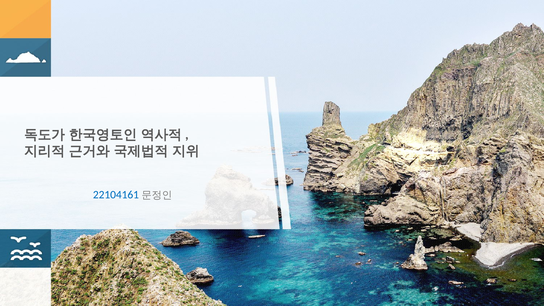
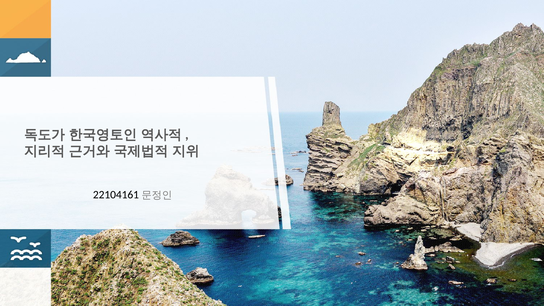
22104161 colour: blue -> black (116, 195)
